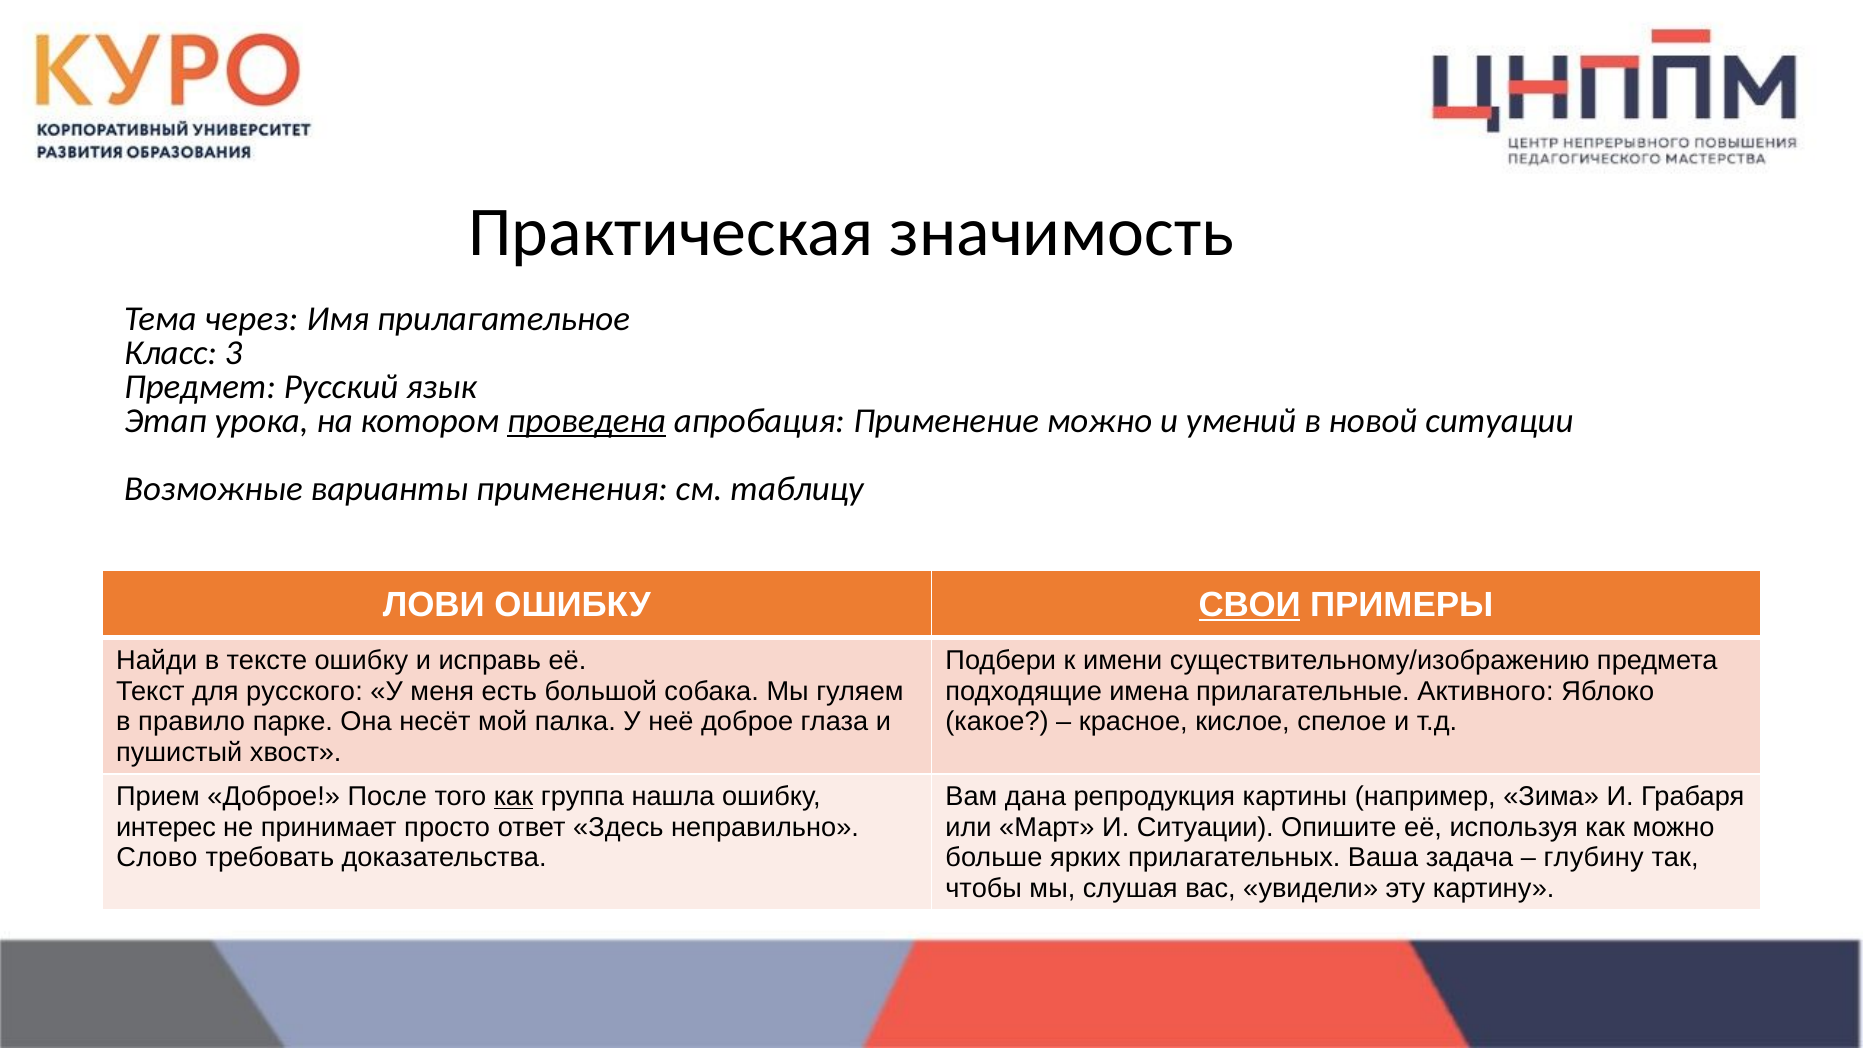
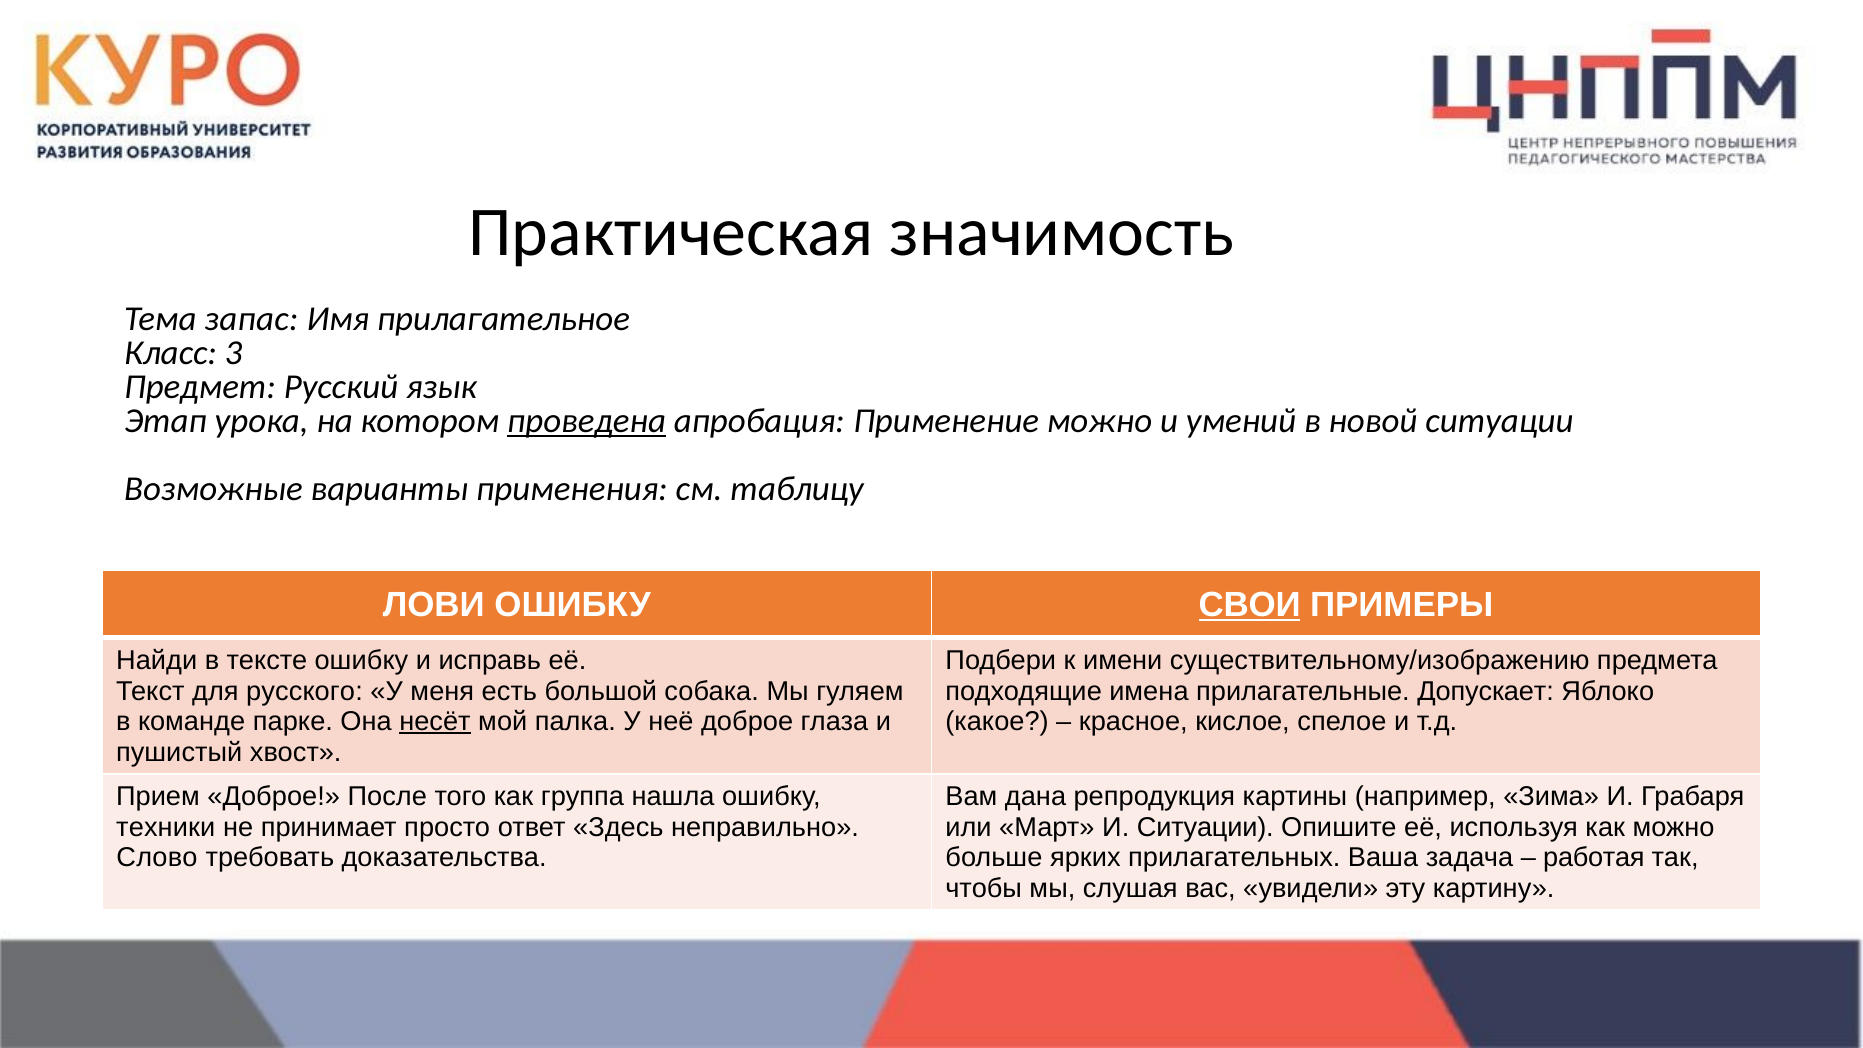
через: через -> запас (251, 319)
Активного: Активного -> Допускает (1486, 691)
правило: правило -> команде (192, 722)
несёт underline: none -> present (435, 722)
как underline: present -> none (514, 797)
интерес: интерес -> техники (166, 827)
глубину: глубину -> работая (1594, 858)
